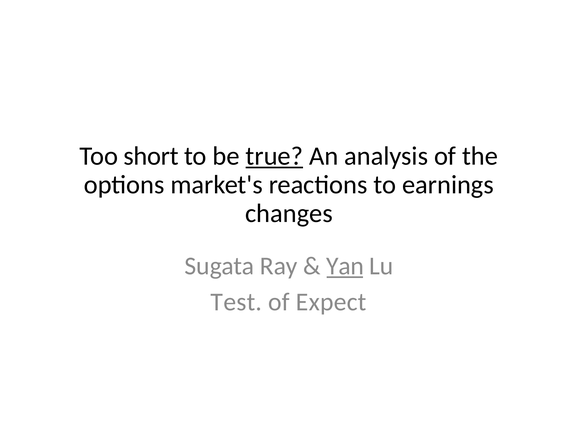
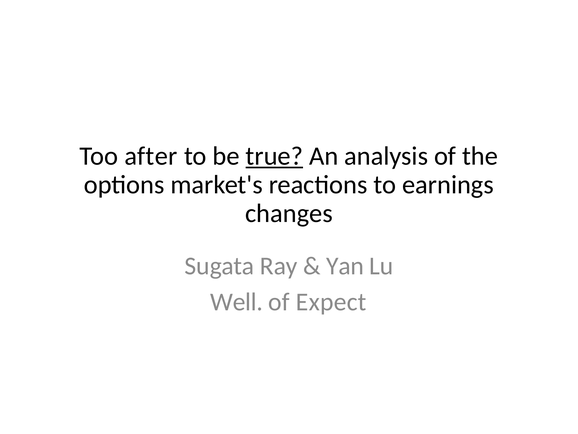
short: short -> after (151, 156)
Yan underline: present -> none (345, 266)
Test: Test -> Well (237, 302)
